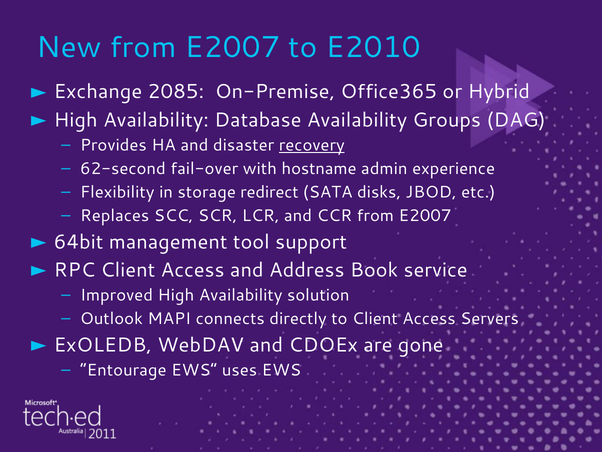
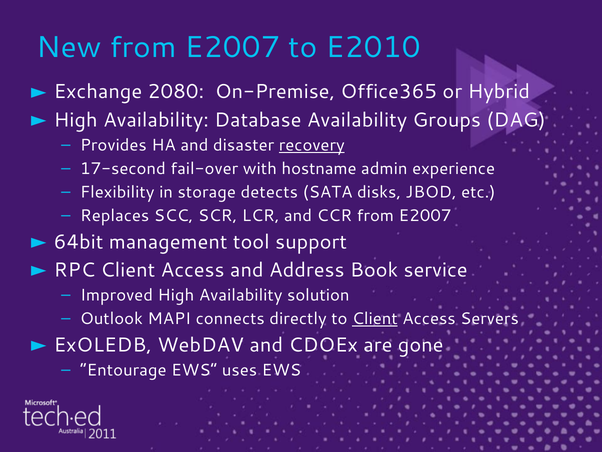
2085: 2085 -> 2080 (176, 92)
62-second: 62-second -> 17-second (123, 168)
redirect: redirect -> detects (269, 192)
Client underline: none -> present (375, 318)
